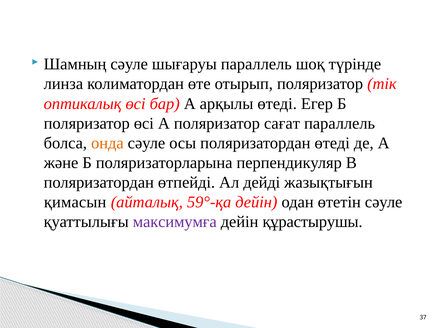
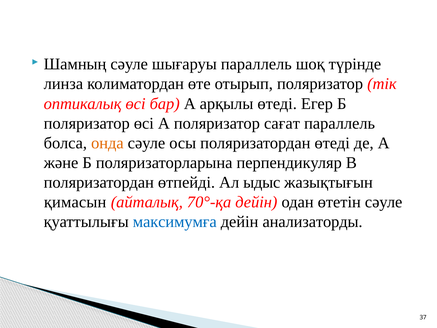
дейді: дейді -> ыдыс (262, 182)
59°-қа: 59°-қа -> 70°-қа (209, 202)
максимумға colour: purple -> blue (175, 222)
құрастырушы: құрастырушы -> анализаторды (313, 222)
